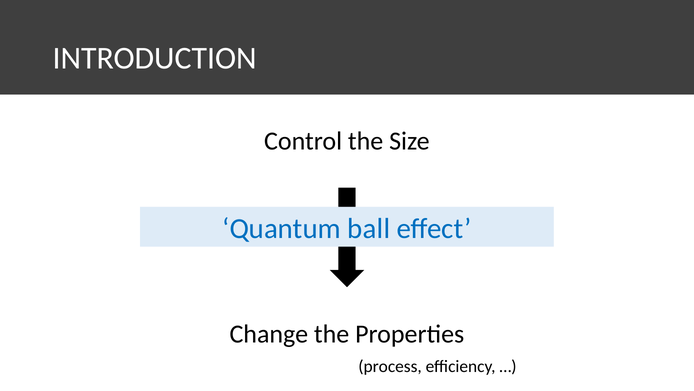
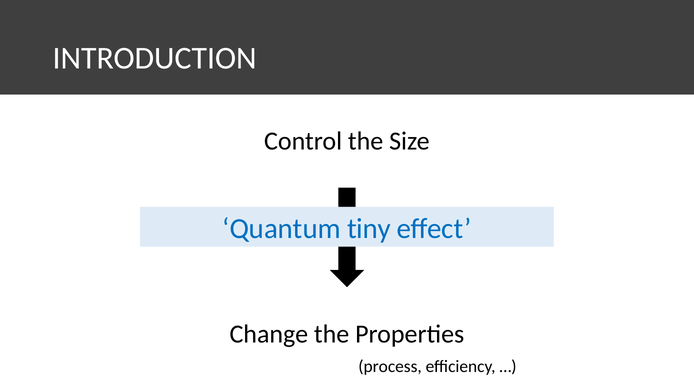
ball: ball -> tiny (369, 228)
